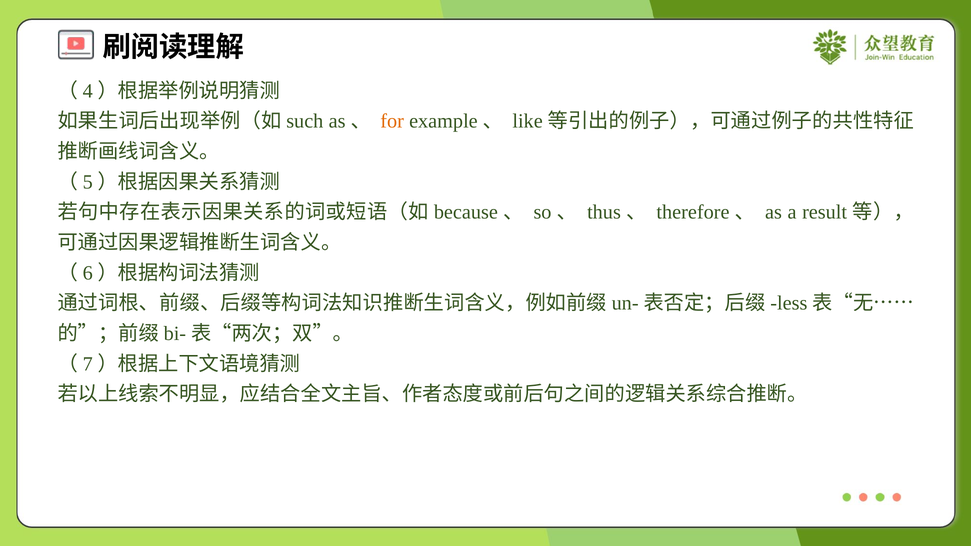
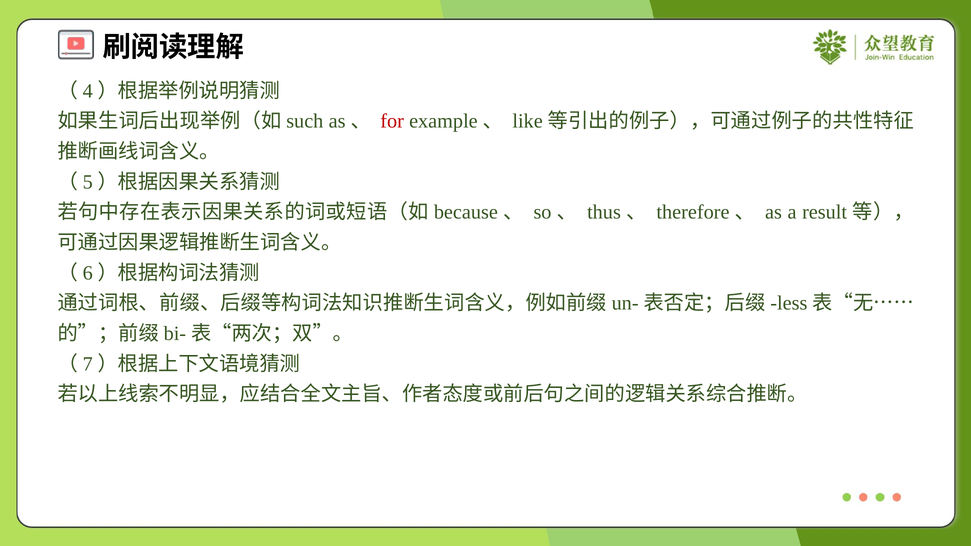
for colour: orange -> red (392, 121)
